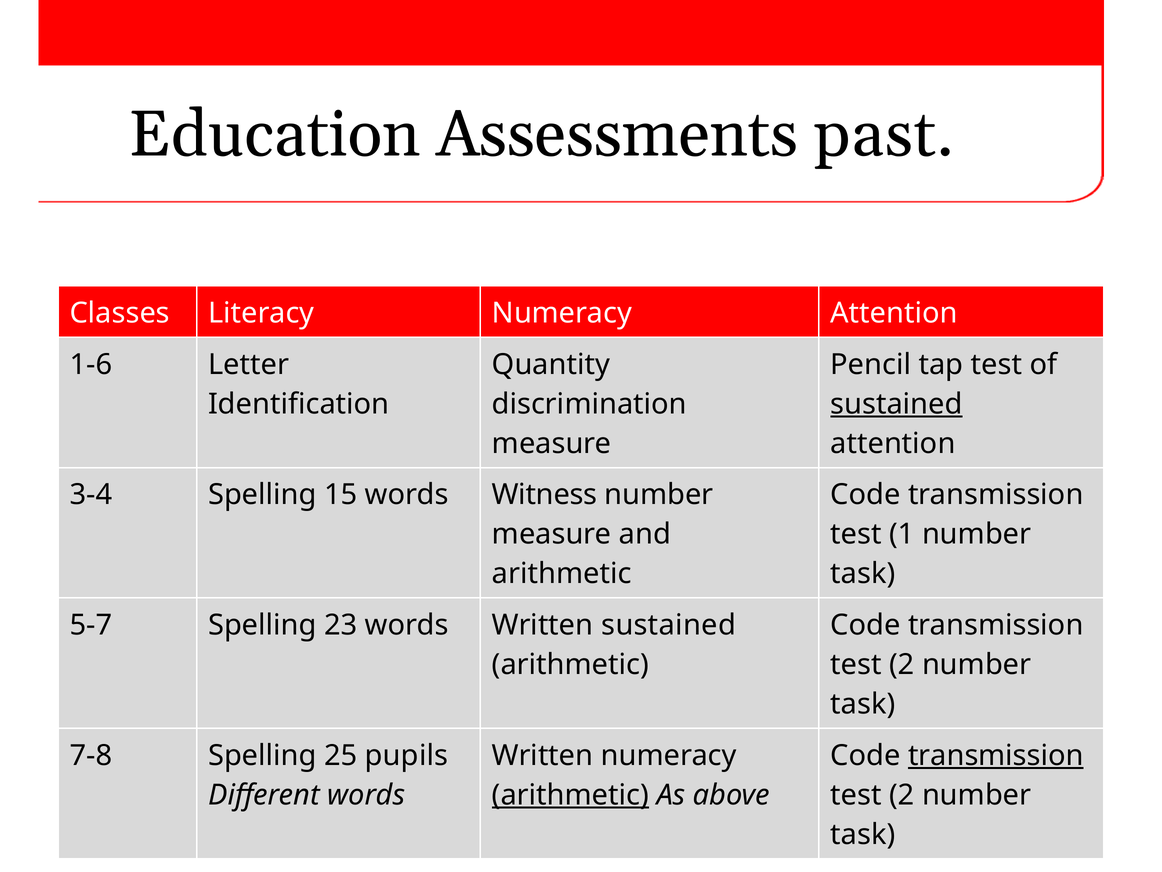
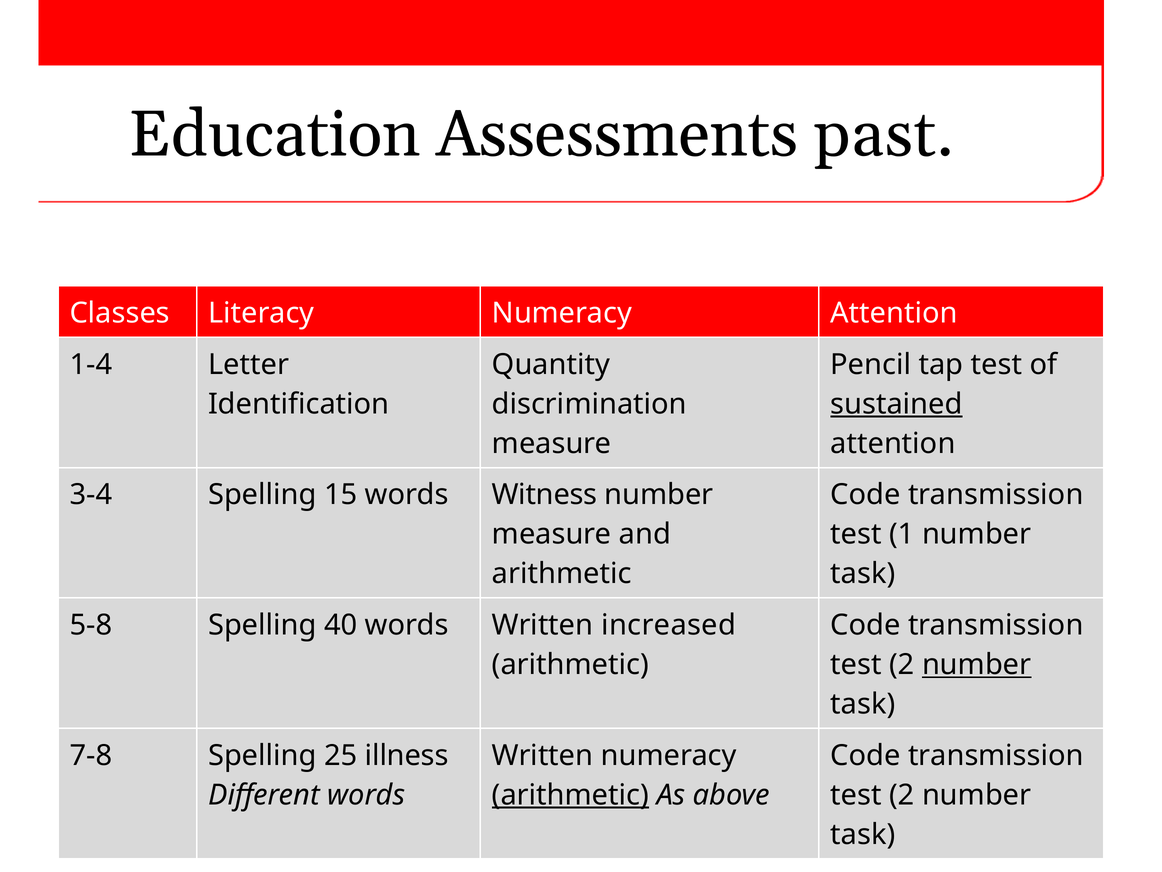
1-6: 1-6 -> 1-4 (91, 364)
5-7: 5-7 -> 5-8 (91, 625)
23: 23 -> 40 (341, 625)
Written sustained: sustained -> increased (669, 625)
number underline: none -> present (977, 664)
pupils: pupils -> illness (407, 755)
transmission underline: present -> none (996, 755)
